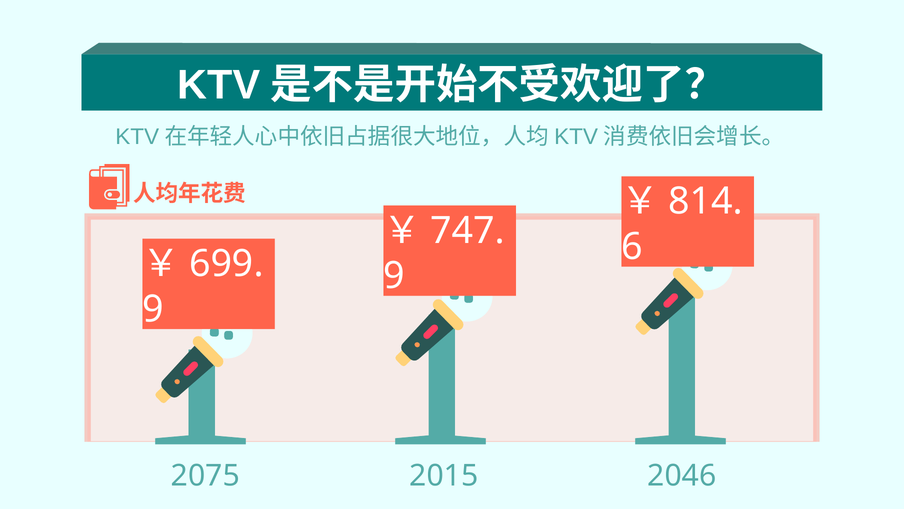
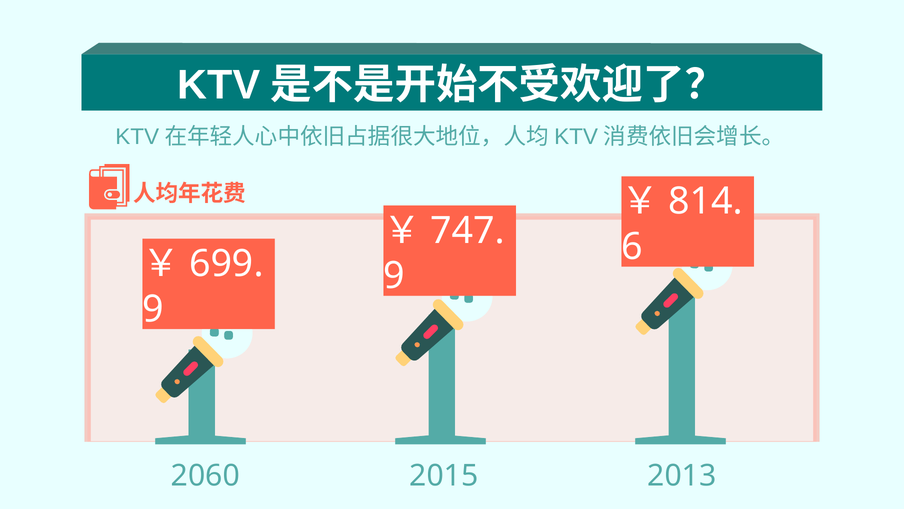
2075: 2075 -> 2060 (205, 475)
2046: 2046 -> 2013 (682, 475)
